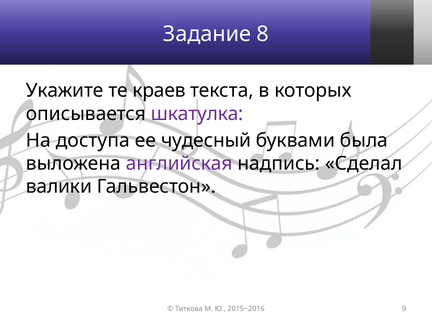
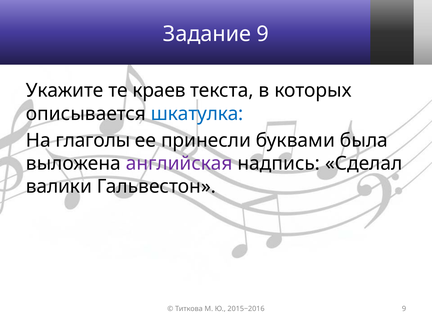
Задание 8: 8 -> 9 (263, 34)
шкатулка colour: purple -> blue (197, 114)
доступа: доступа -> глаголы (93, 141)
чудесный: чудесный -> принесли (206, 141)
